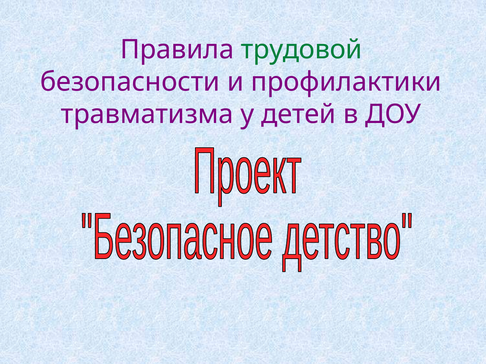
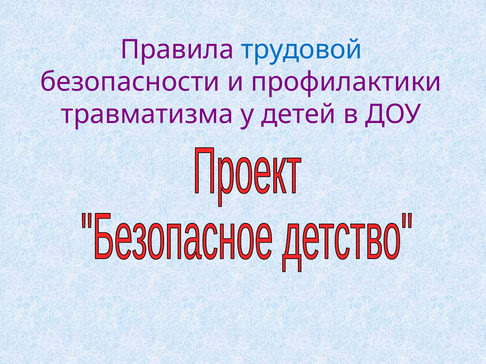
трудовой colour: green -> blue (302, 50)
